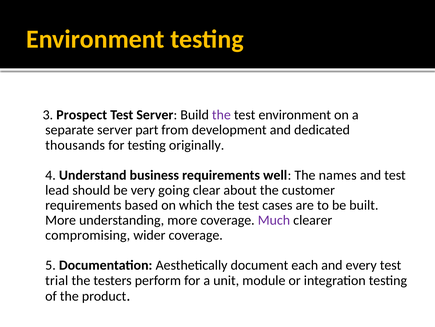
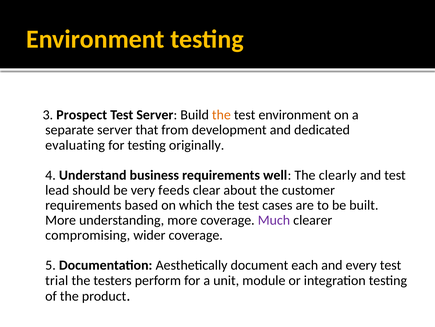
the colour: purple -> orange (221, 115)
part: part -> that (147, 130)
thousands: thousands -> evaluating (75, 145)
names: names -> clearly (338, 175)
going: going -> feeds (174, 190)
